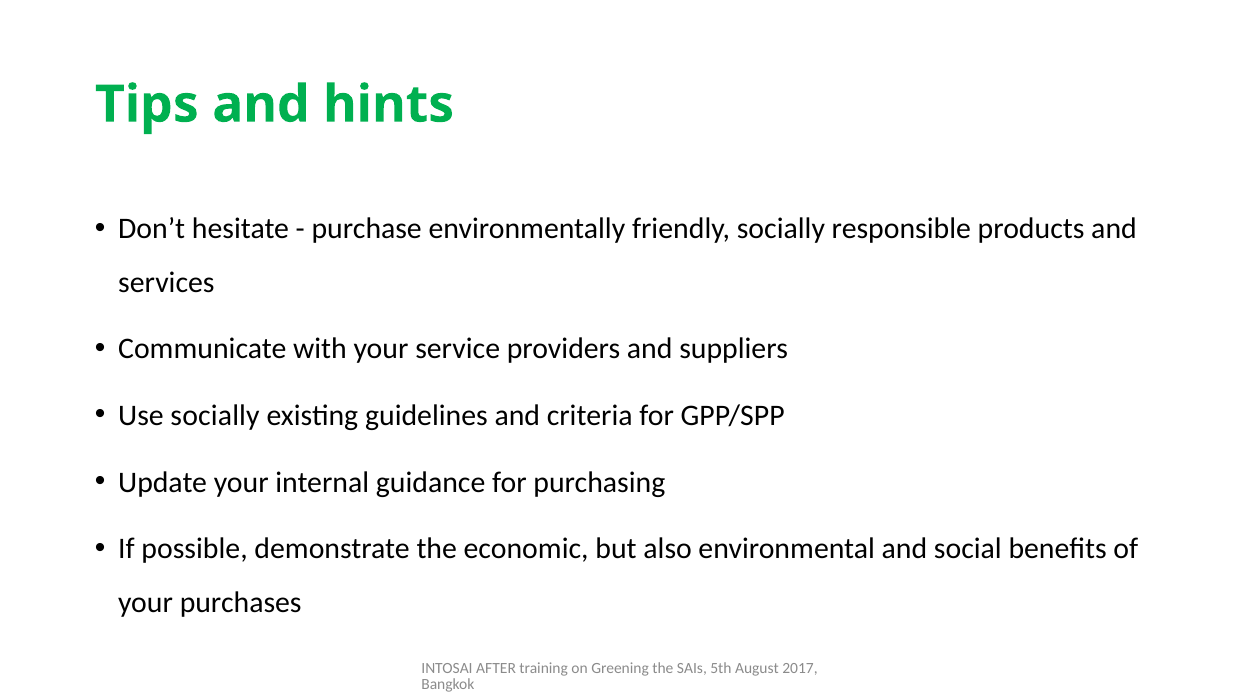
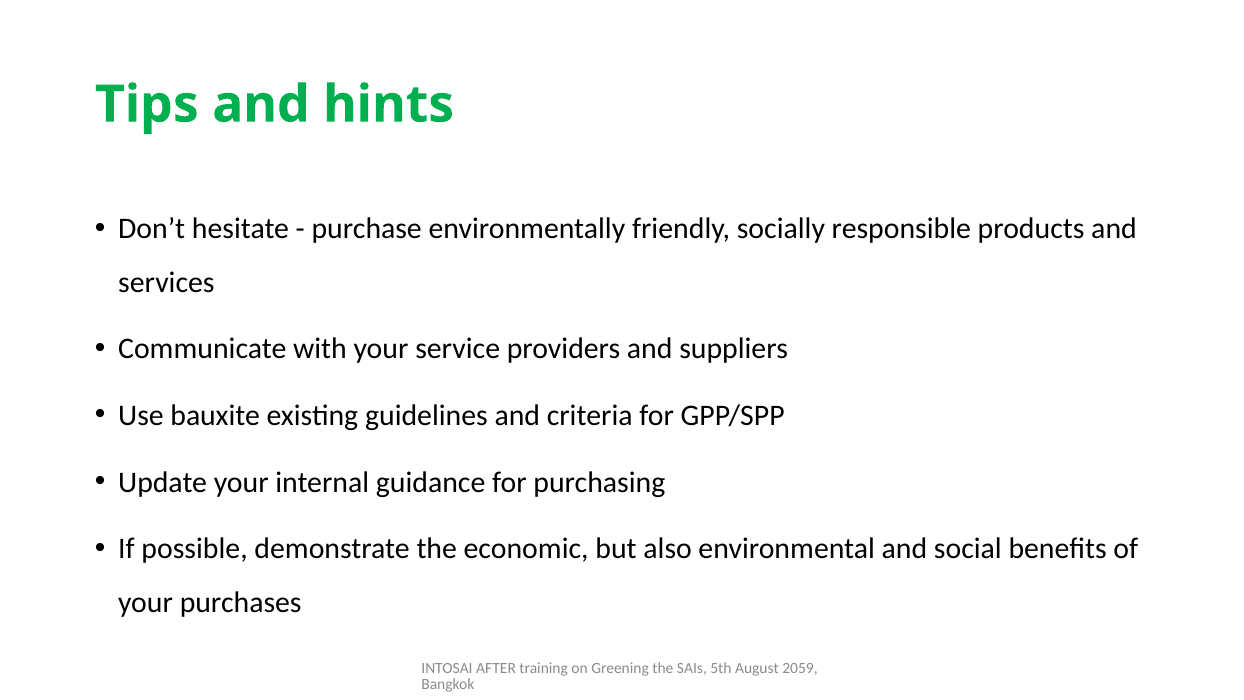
Use socially: socially -> bauxite (215, 415)
2017: 2017 -> 2059 (800, 668)
